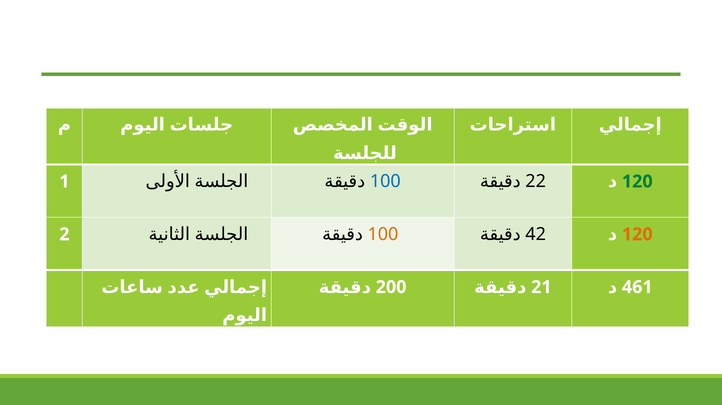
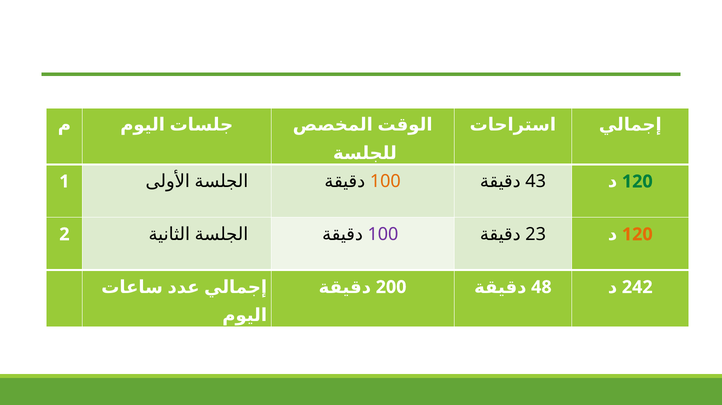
22: 22 -> 43 (536, 181)
100 colour: blue -> orange (385, 181)
42: 42 -> 23 (536, 234)
100 colour: orange -> purple (383, 234)
21: 21 -> 48 (541, 287)
461: 461 -> 242 (637, 287)
